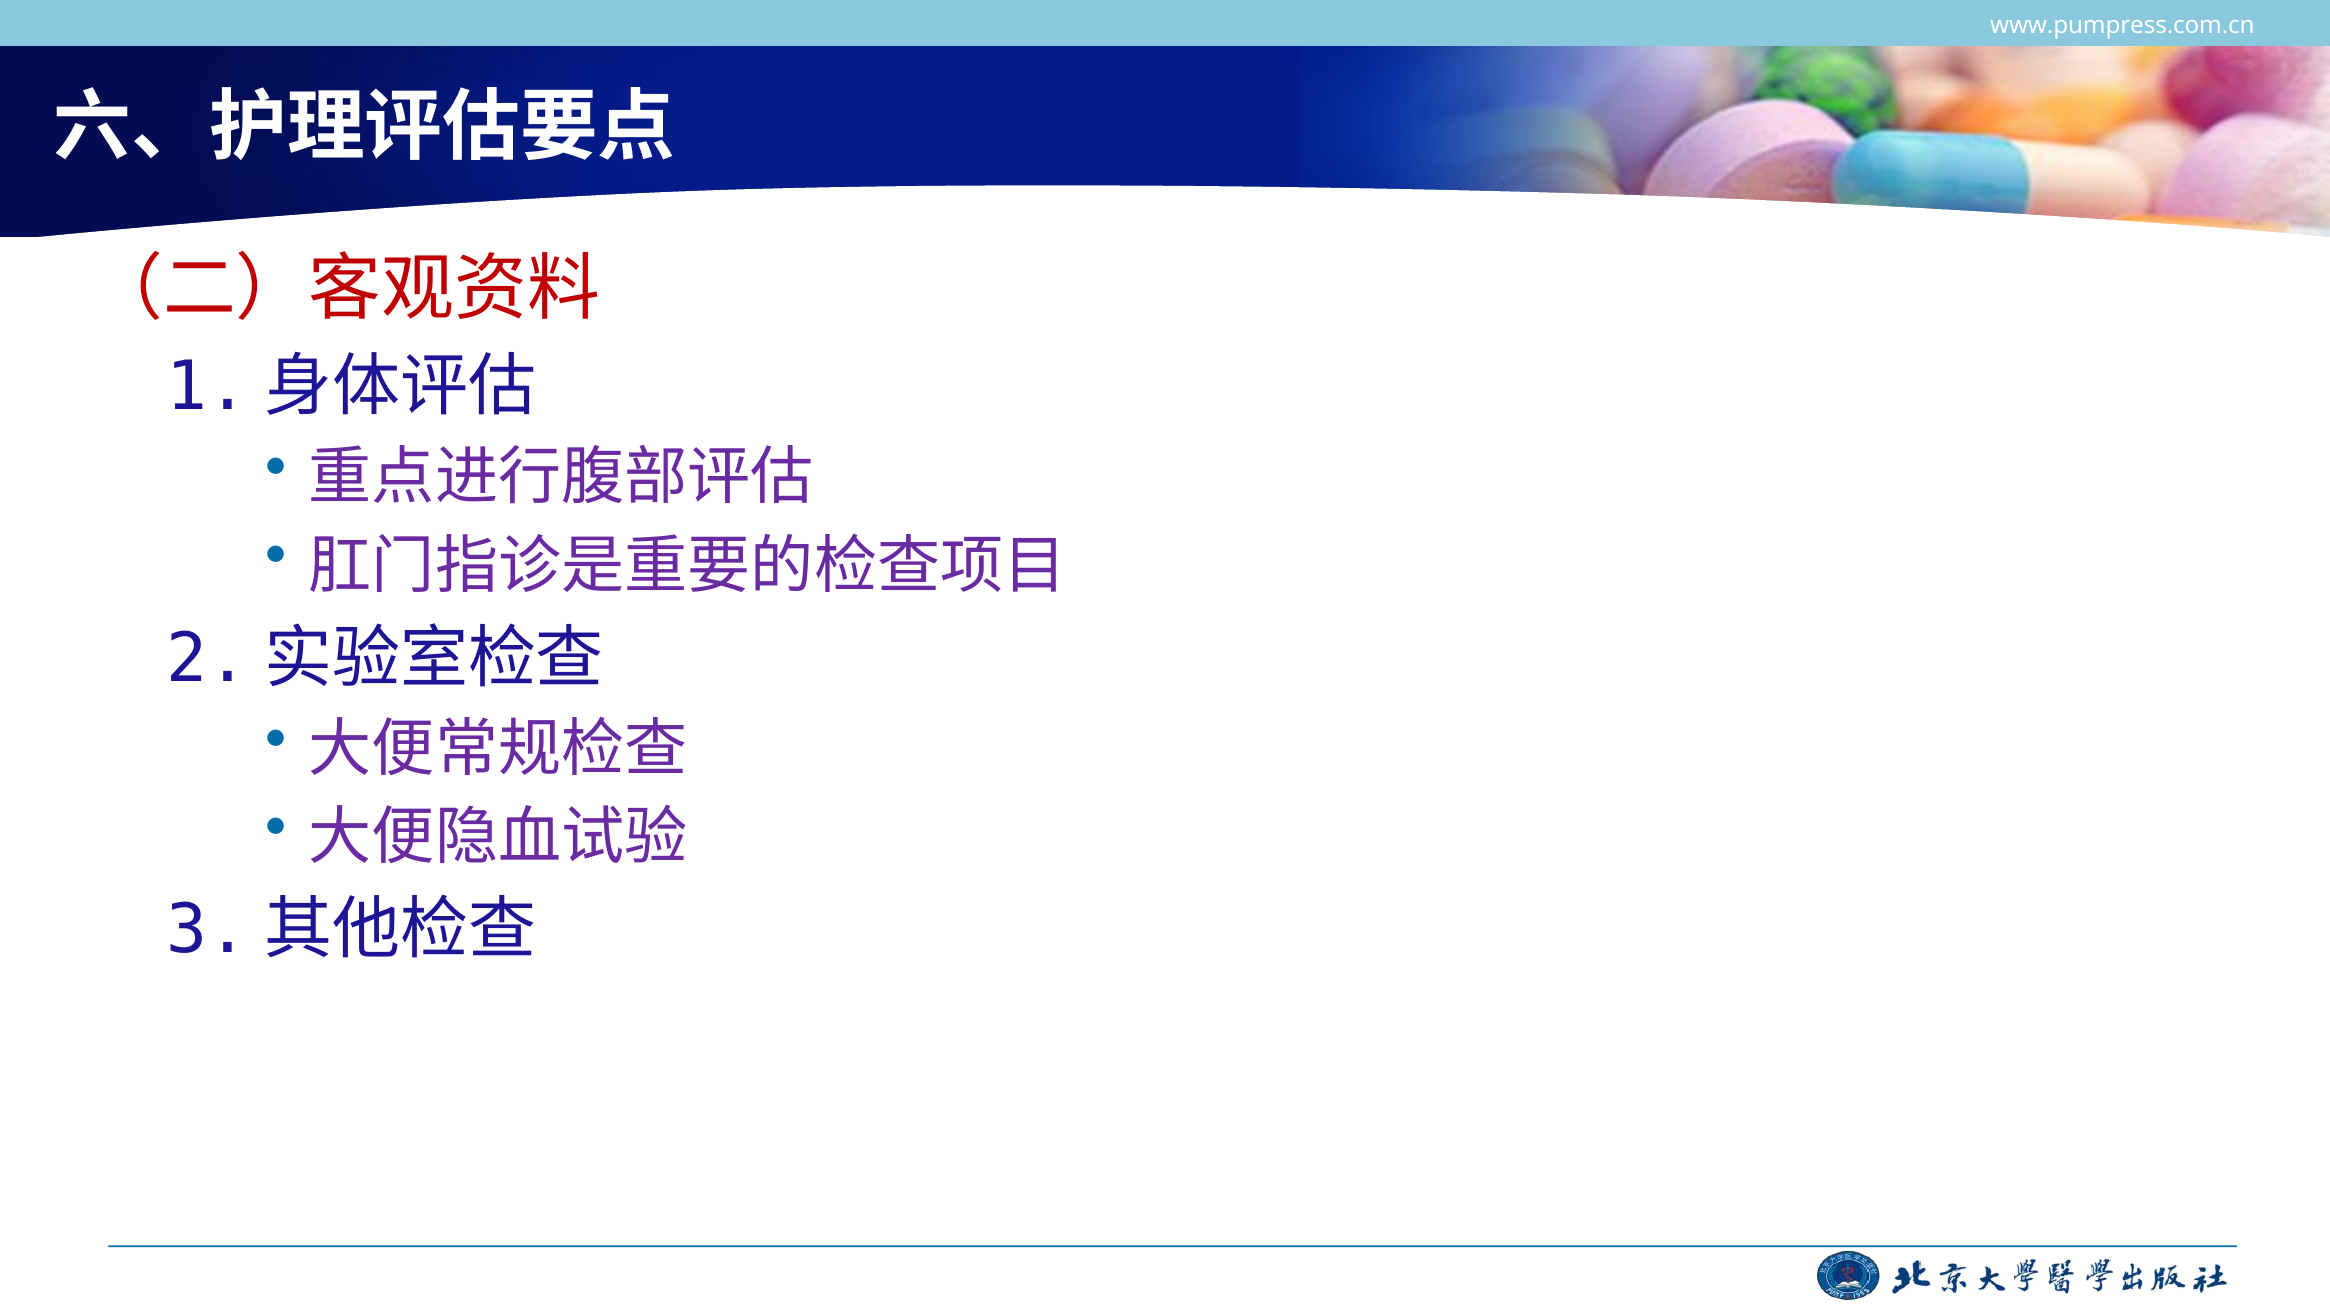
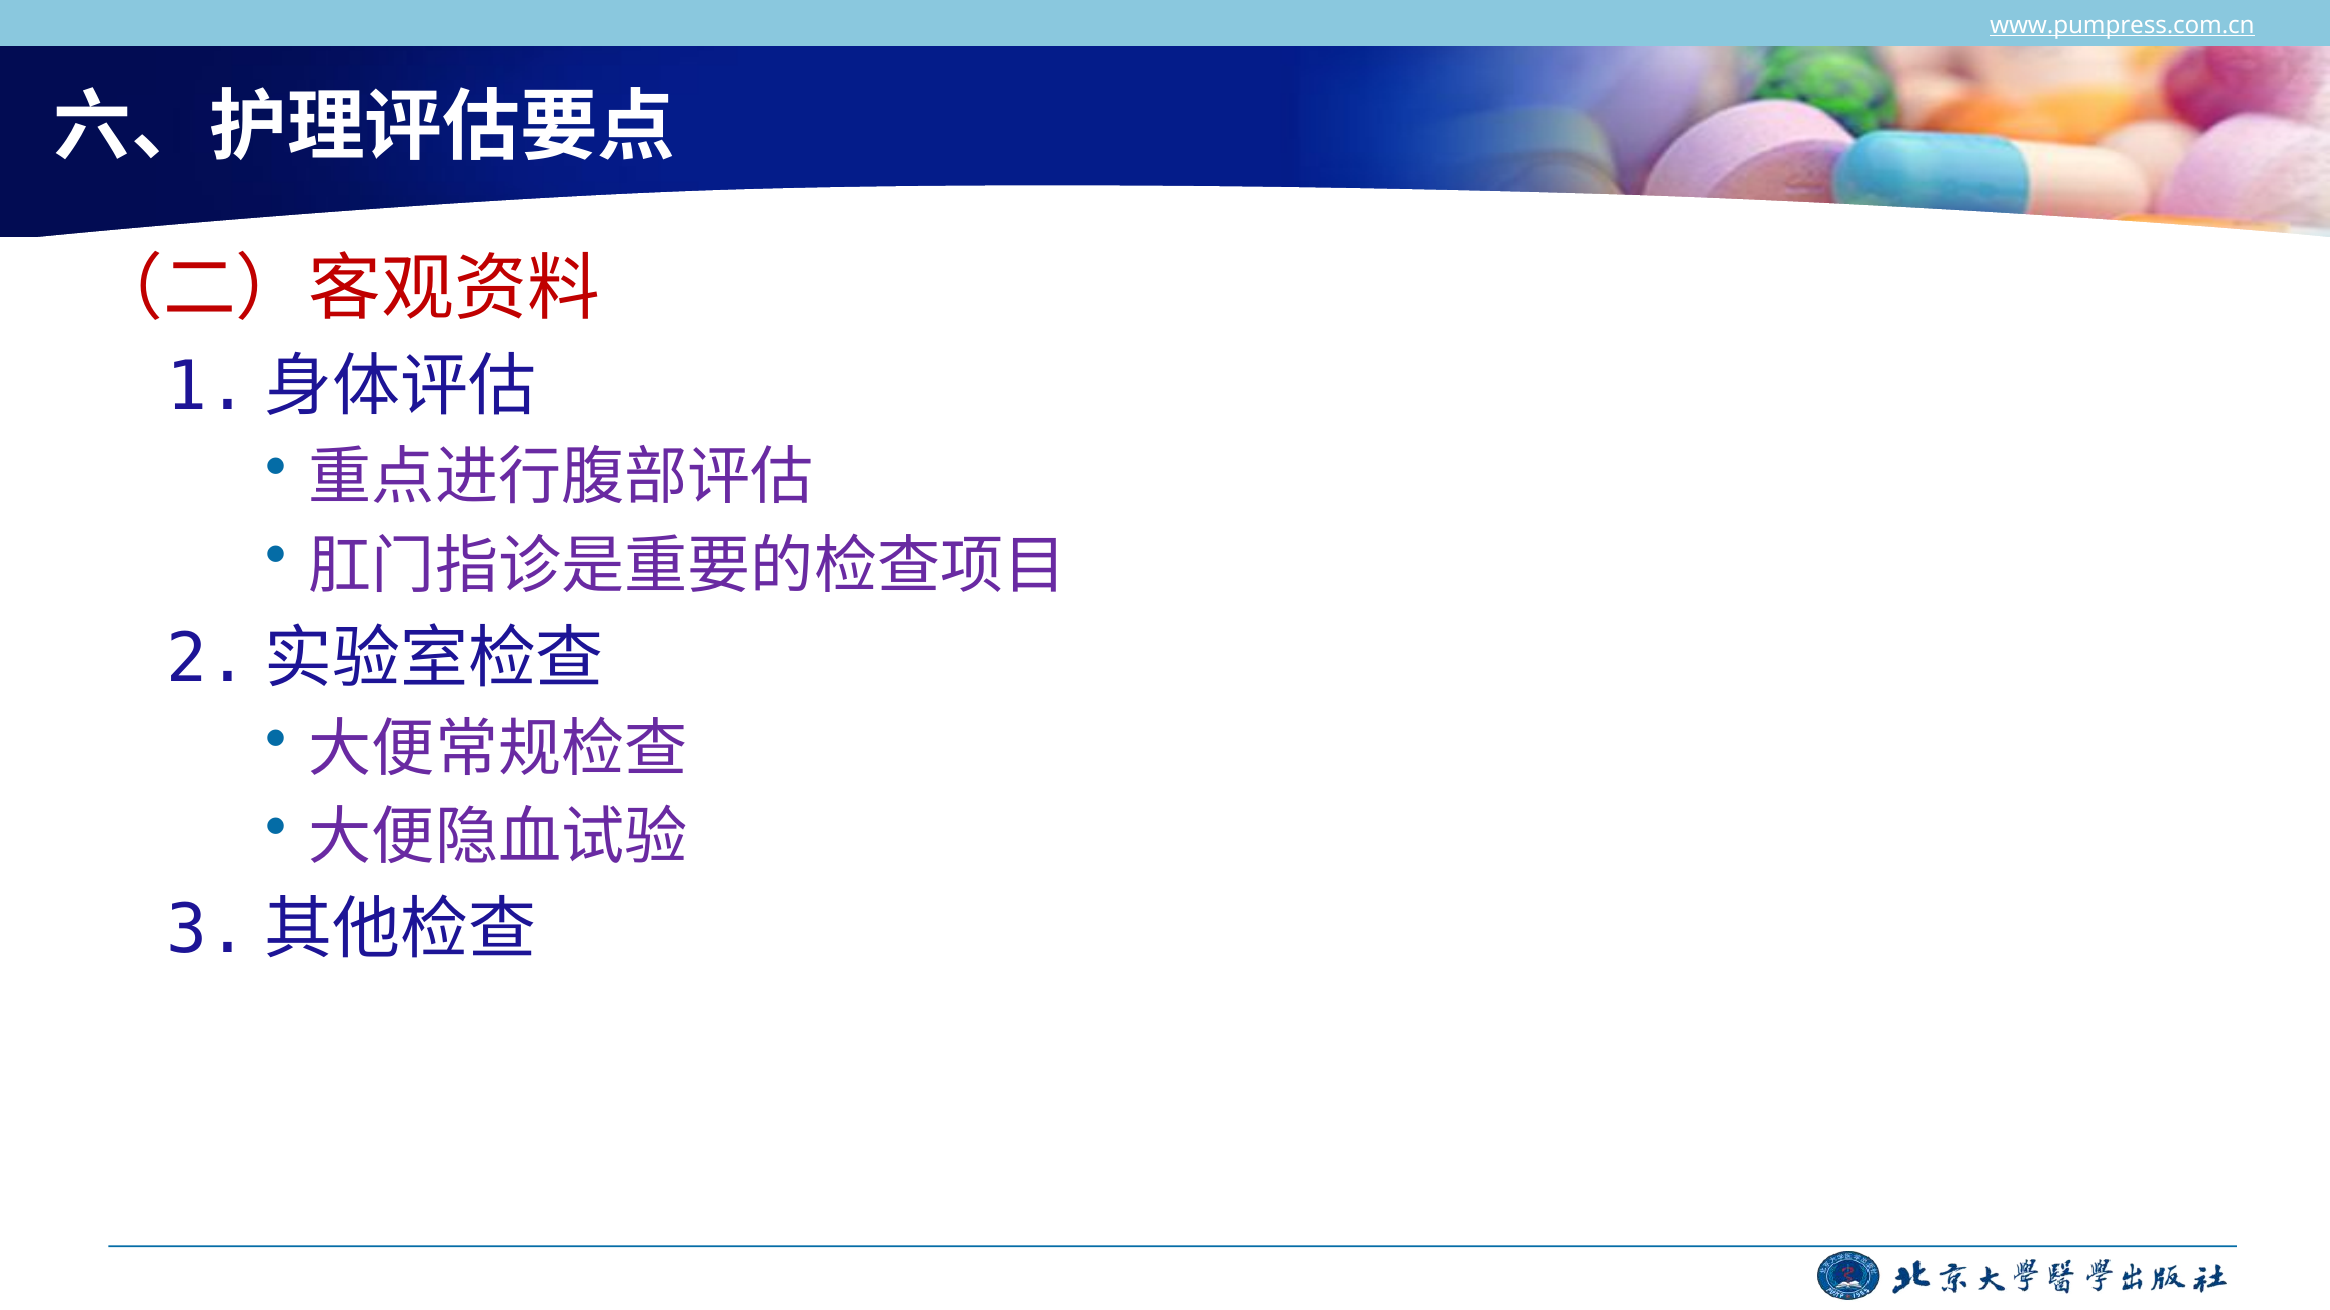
www.pumpress.com.cn underline: none -> present (2122, 25)
